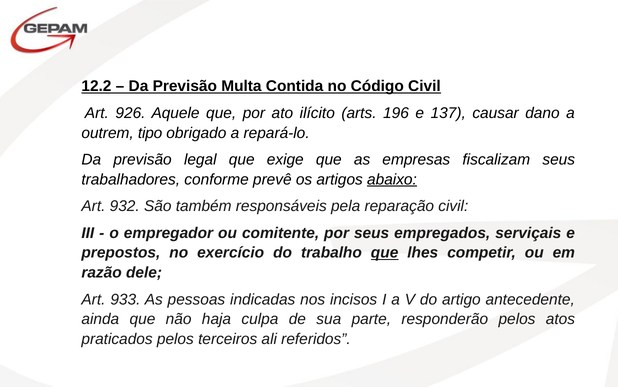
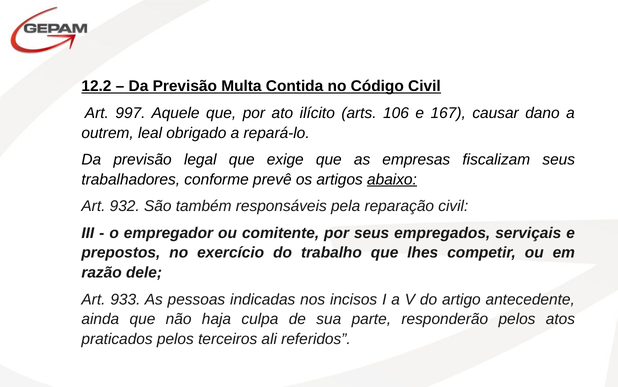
926: 926 -> 997 (130, 113)
196: 196 -> 106 (396, 113)
137: 137 -> 167 (448, 113)
tipo: tipo -> leal (150, 133)
que underline: present -> none (385, 252)
